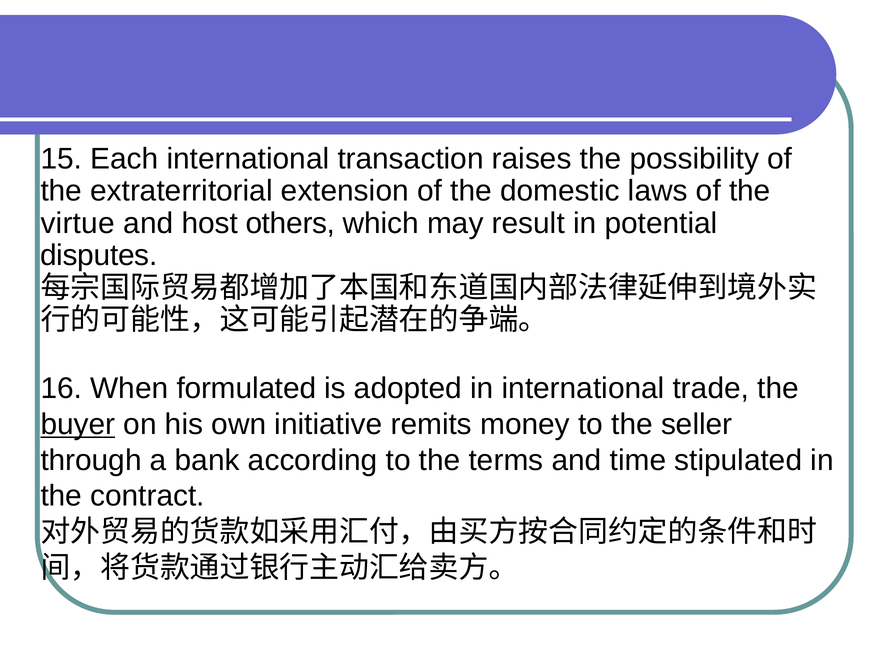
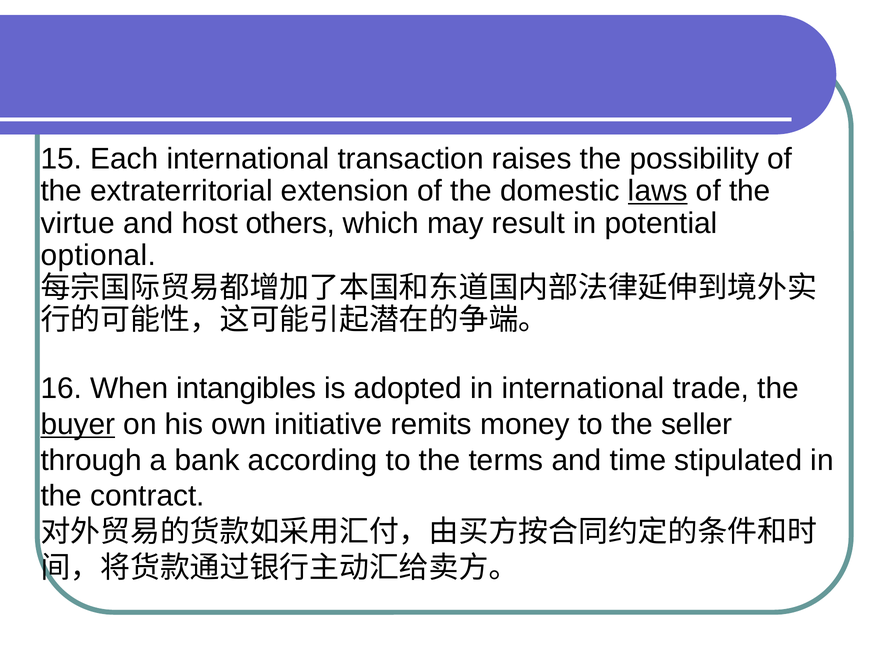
laws underline: none -> present (658, 191)
disputes: disputes -> optional (98, 255)
formulated: formulated -> intangibles (246, 389)
